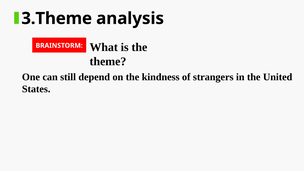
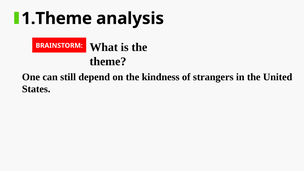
3.Theme: 3.Theme -> 1.Theme (57, 18)
